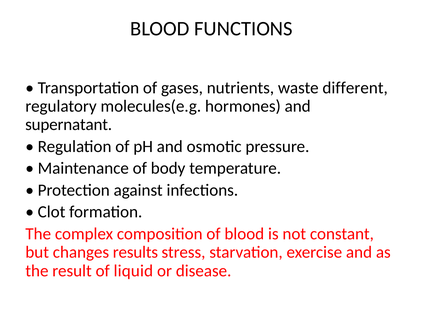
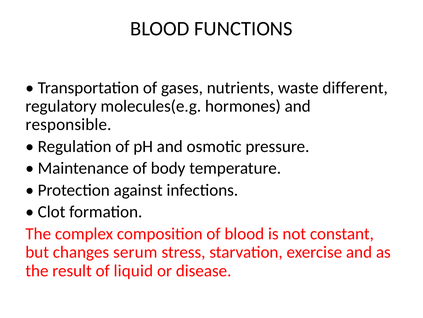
supernatant: supernatant -> responsible (68, 124)
results: results -> serum (135, 252)
